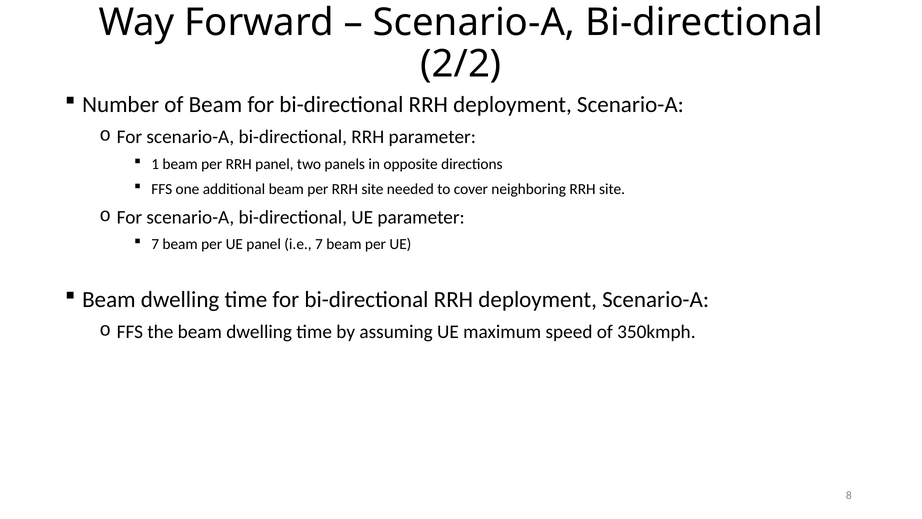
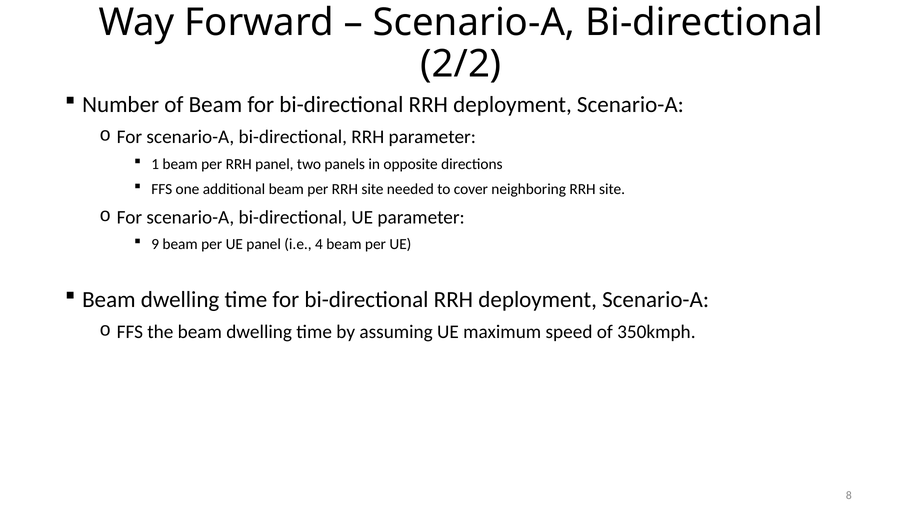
7: 7 -> 9 (155, 244)
i.e 7: 7 -> 4 (319, 244)
